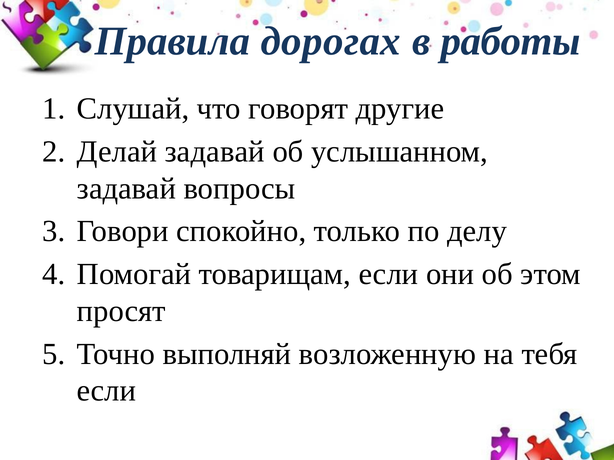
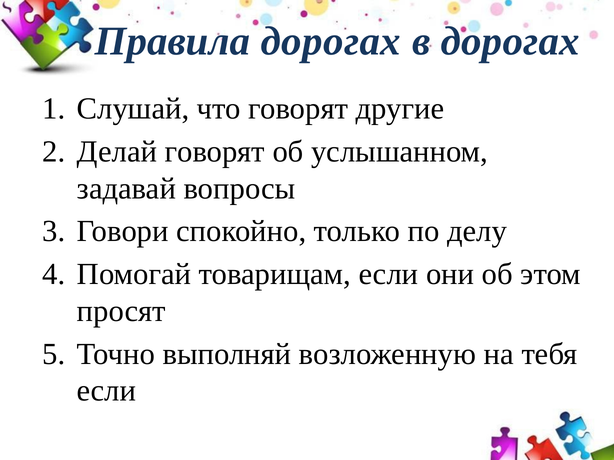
в работы: работы -> дорогах (510, 41)
Делай задавай: задавай -> говорят (215, 152)
